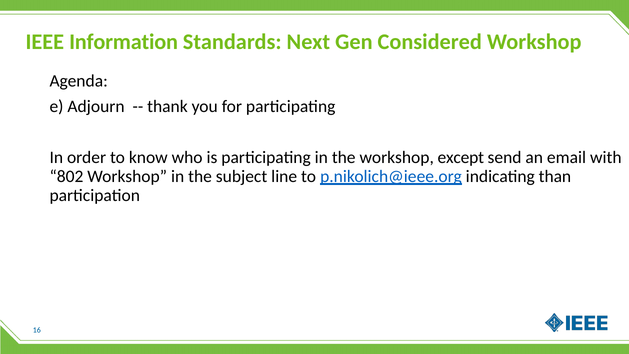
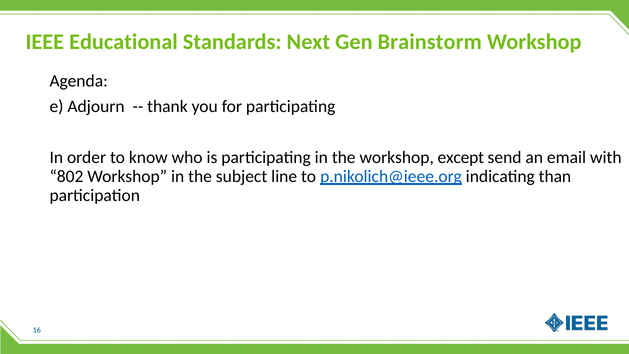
Information: Information -> Educational (123, 42)
Considered: Considered -> Brainstorm (430, 42)
